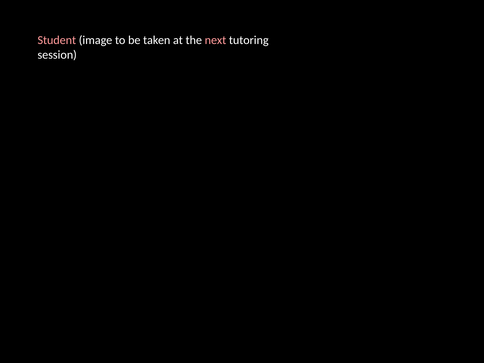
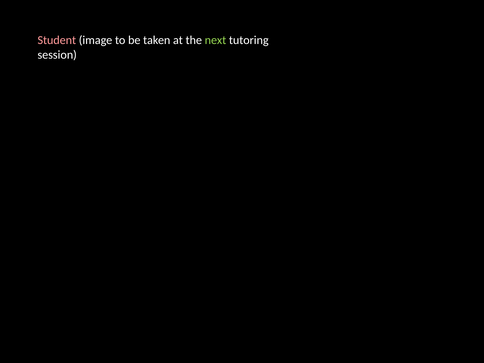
next colour: pink -> light green (215, 40)
